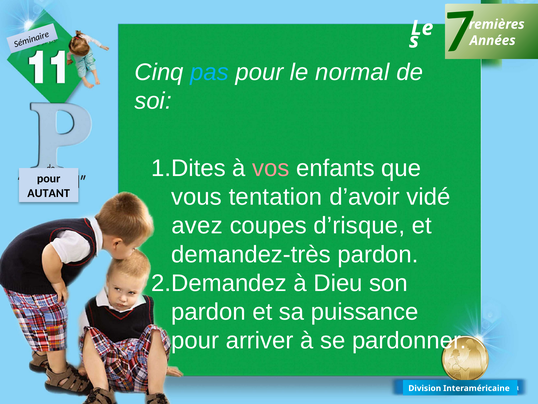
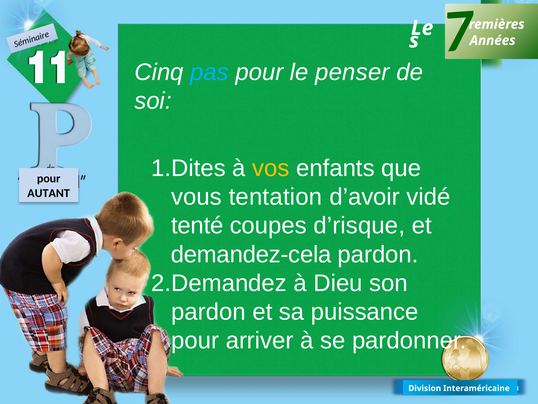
normal: normal -> penser (352, 72)
vos colour: pink -> yellow (271, 168)
avez: avez -> tenté (197, 225)
demandez-très: demandez-très -> demandez-cela (251, 254)
